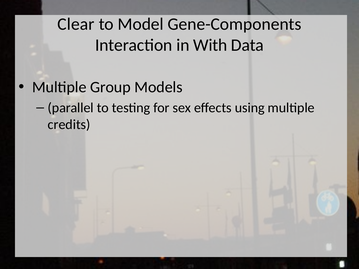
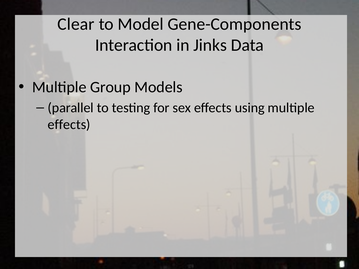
With: With -> Jinks (210, 45)
credits: credits -> effects (69, 125)
